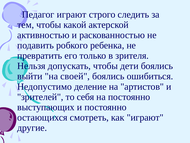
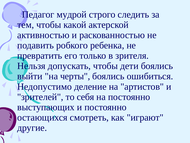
Педагог играют: играют -> мудрой (72, 14)
своей: своей -> черты (75, 76)
